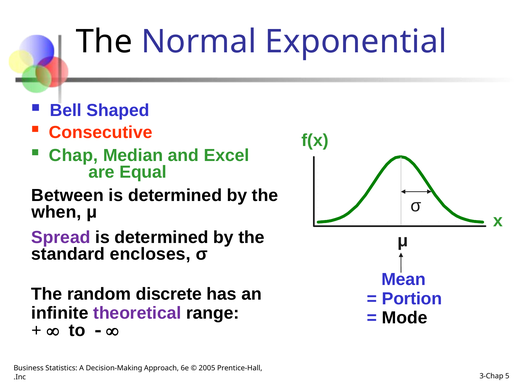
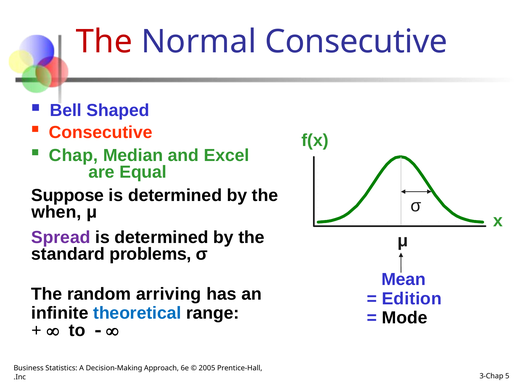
The colour: black -> red (104, 42)
Normal Exponential: Exponential -> Consecutive (356, 42)
Between: Between -> Suppose (68, 195)
encloses: encloses -> problems (150, 254)
discrete: discrete -> arriving (169, 294)
Portion: Portion -> Edition (412, 299)
theoretical colour: purple -> blue (137, 313)
